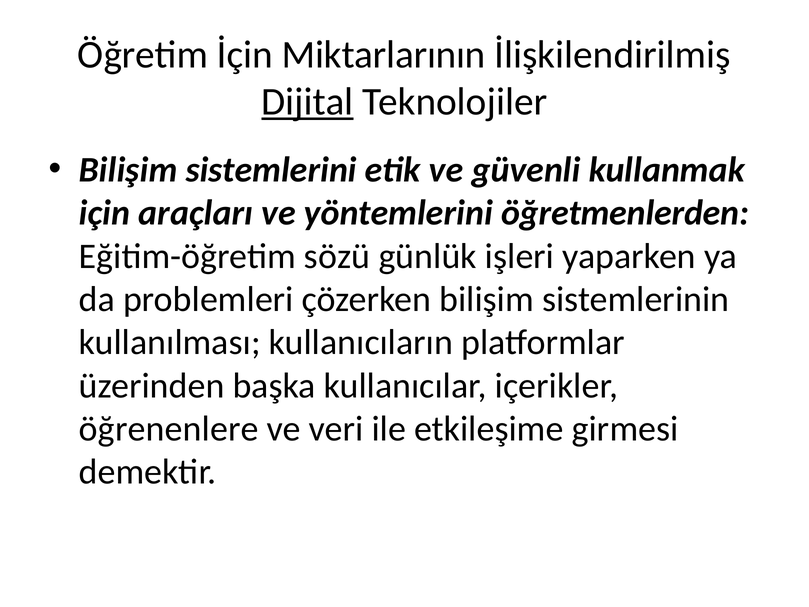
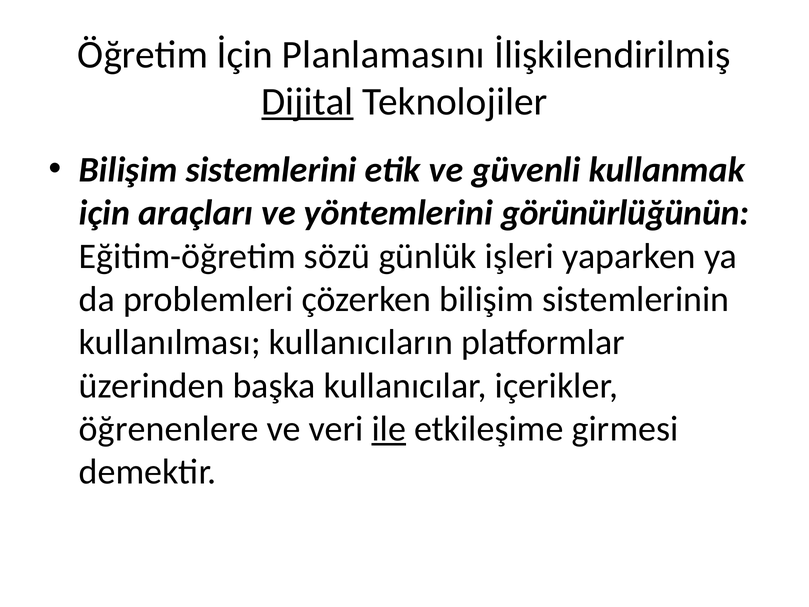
Miktarlarının: Miktarlarının -> Planlamasını (383, 55)
öğretmenlerden: öğretmenlerden -> görünürlüğünün (625, 213)
ile underline: none -> present (389, 429)
